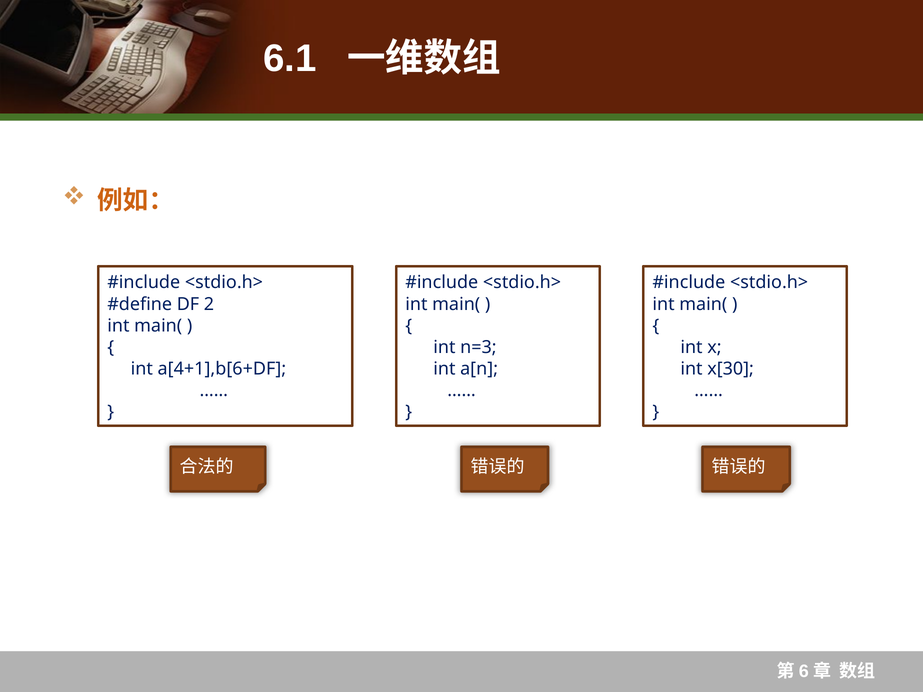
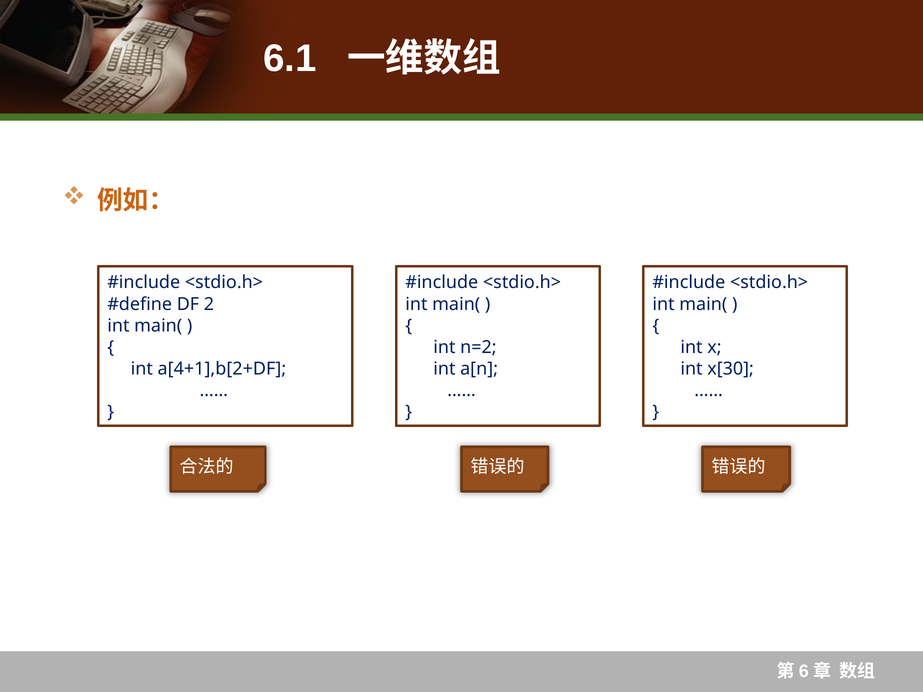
n=3: n=3 -> n=2 (478, 347)
a[4+1],b[6+DF: a[4+1],b[6+DF -> a[4+1],b[2+DF (222, 369)
